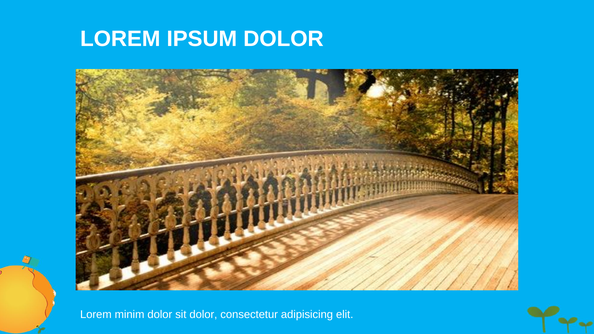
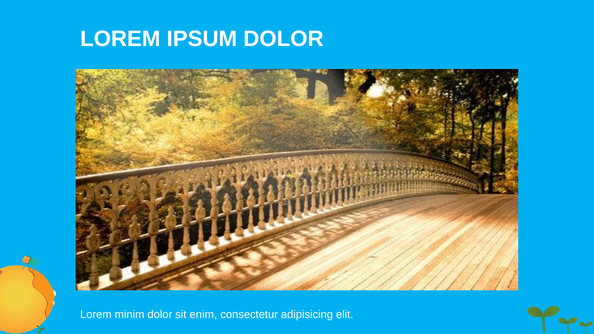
sit dolor: dolor -> enim (203, 315)
